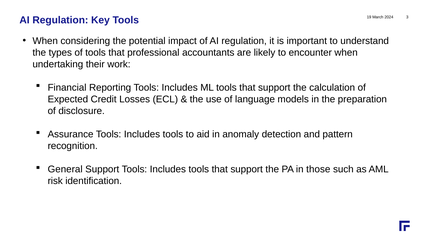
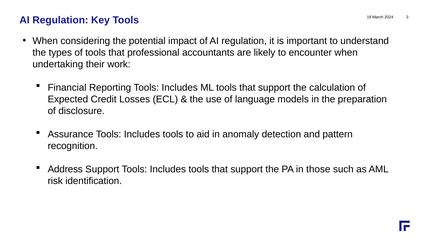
General: General -> Address (65, 169)
